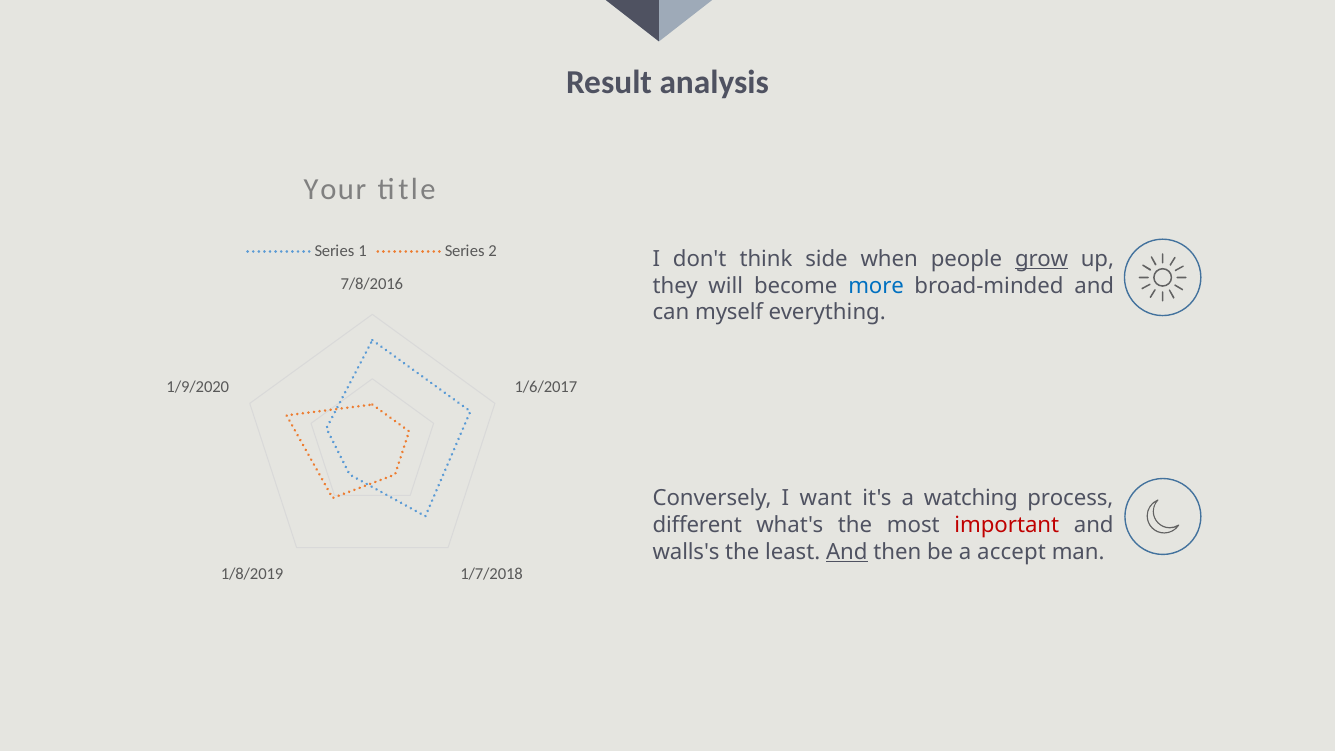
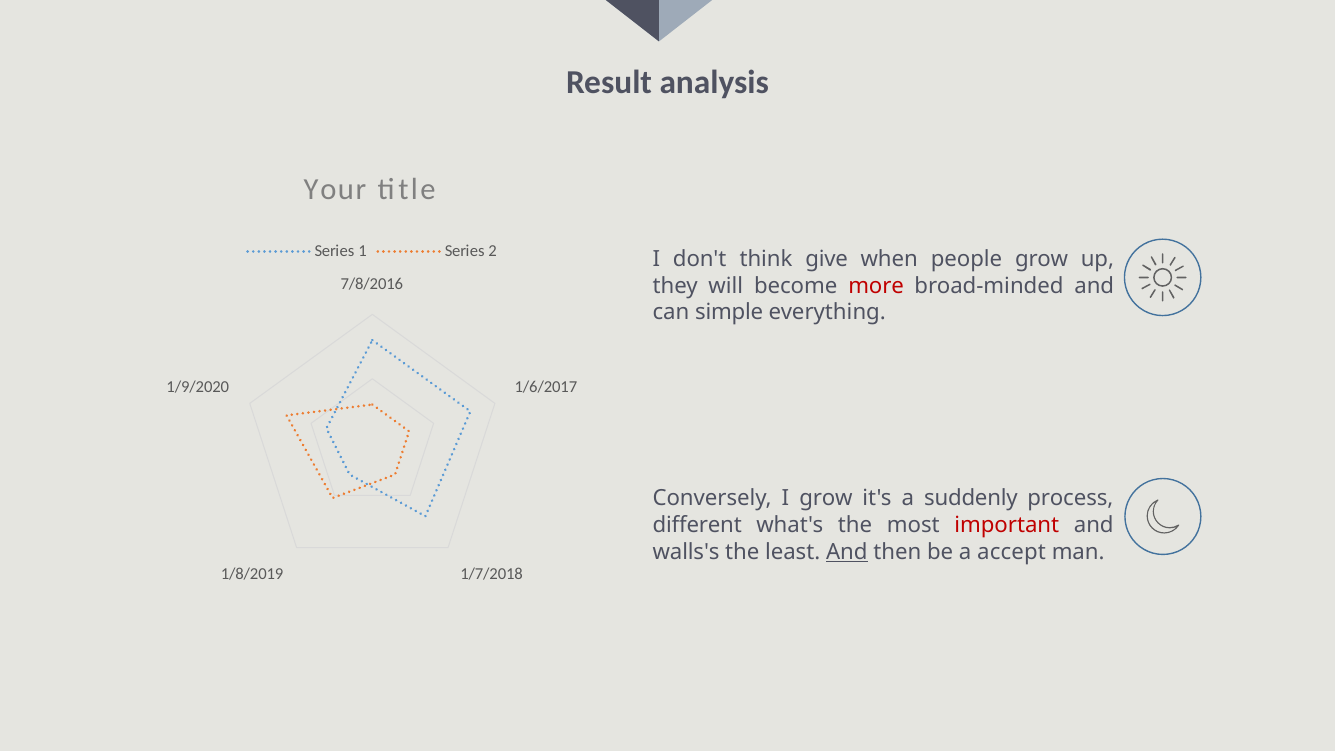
side: side -> give (827, 259)
grow underline: present -> none (1042, 259)
more colour: blue -> red (876, 286)
myself: myself -> simple (729, 312)
I want: want -> grow (826, 498)
watching: watching -> suddenly (971, 498)
